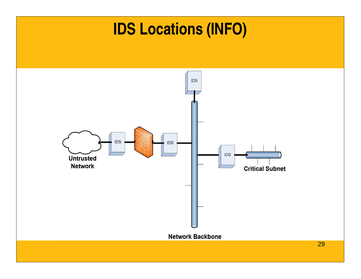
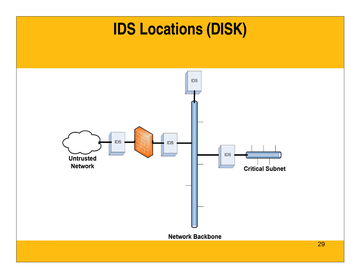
INFO: INFO -> DISK (227, 29)
